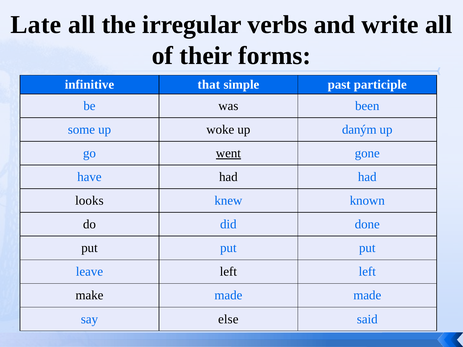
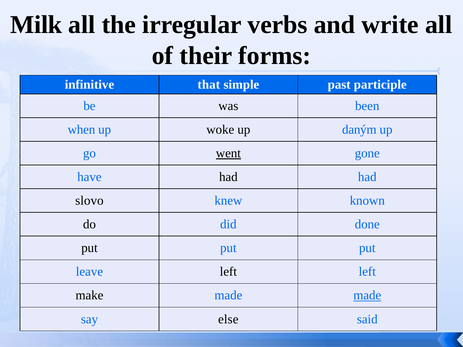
Late: Late -> Milk (36, 25)
some: some -> when (81, 130)
looks: looks -> slovo (89, 201)
made underline: none -> present (367, 296)
